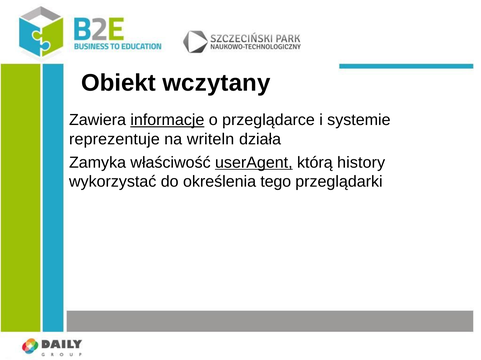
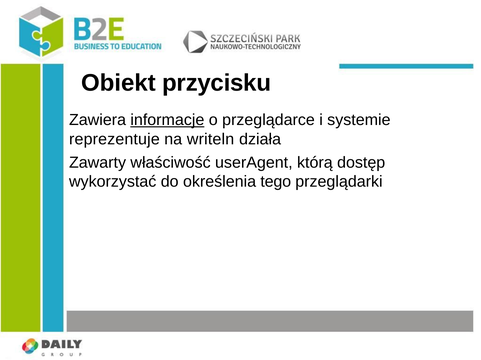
wczytany: wczytany -> przycisku (217, 83)
Zamyka: Zamyka -> Zawarty (98, 163)
userAgent underline: present -> none (254, 163)
history: history -> dostęp (361, 163)
